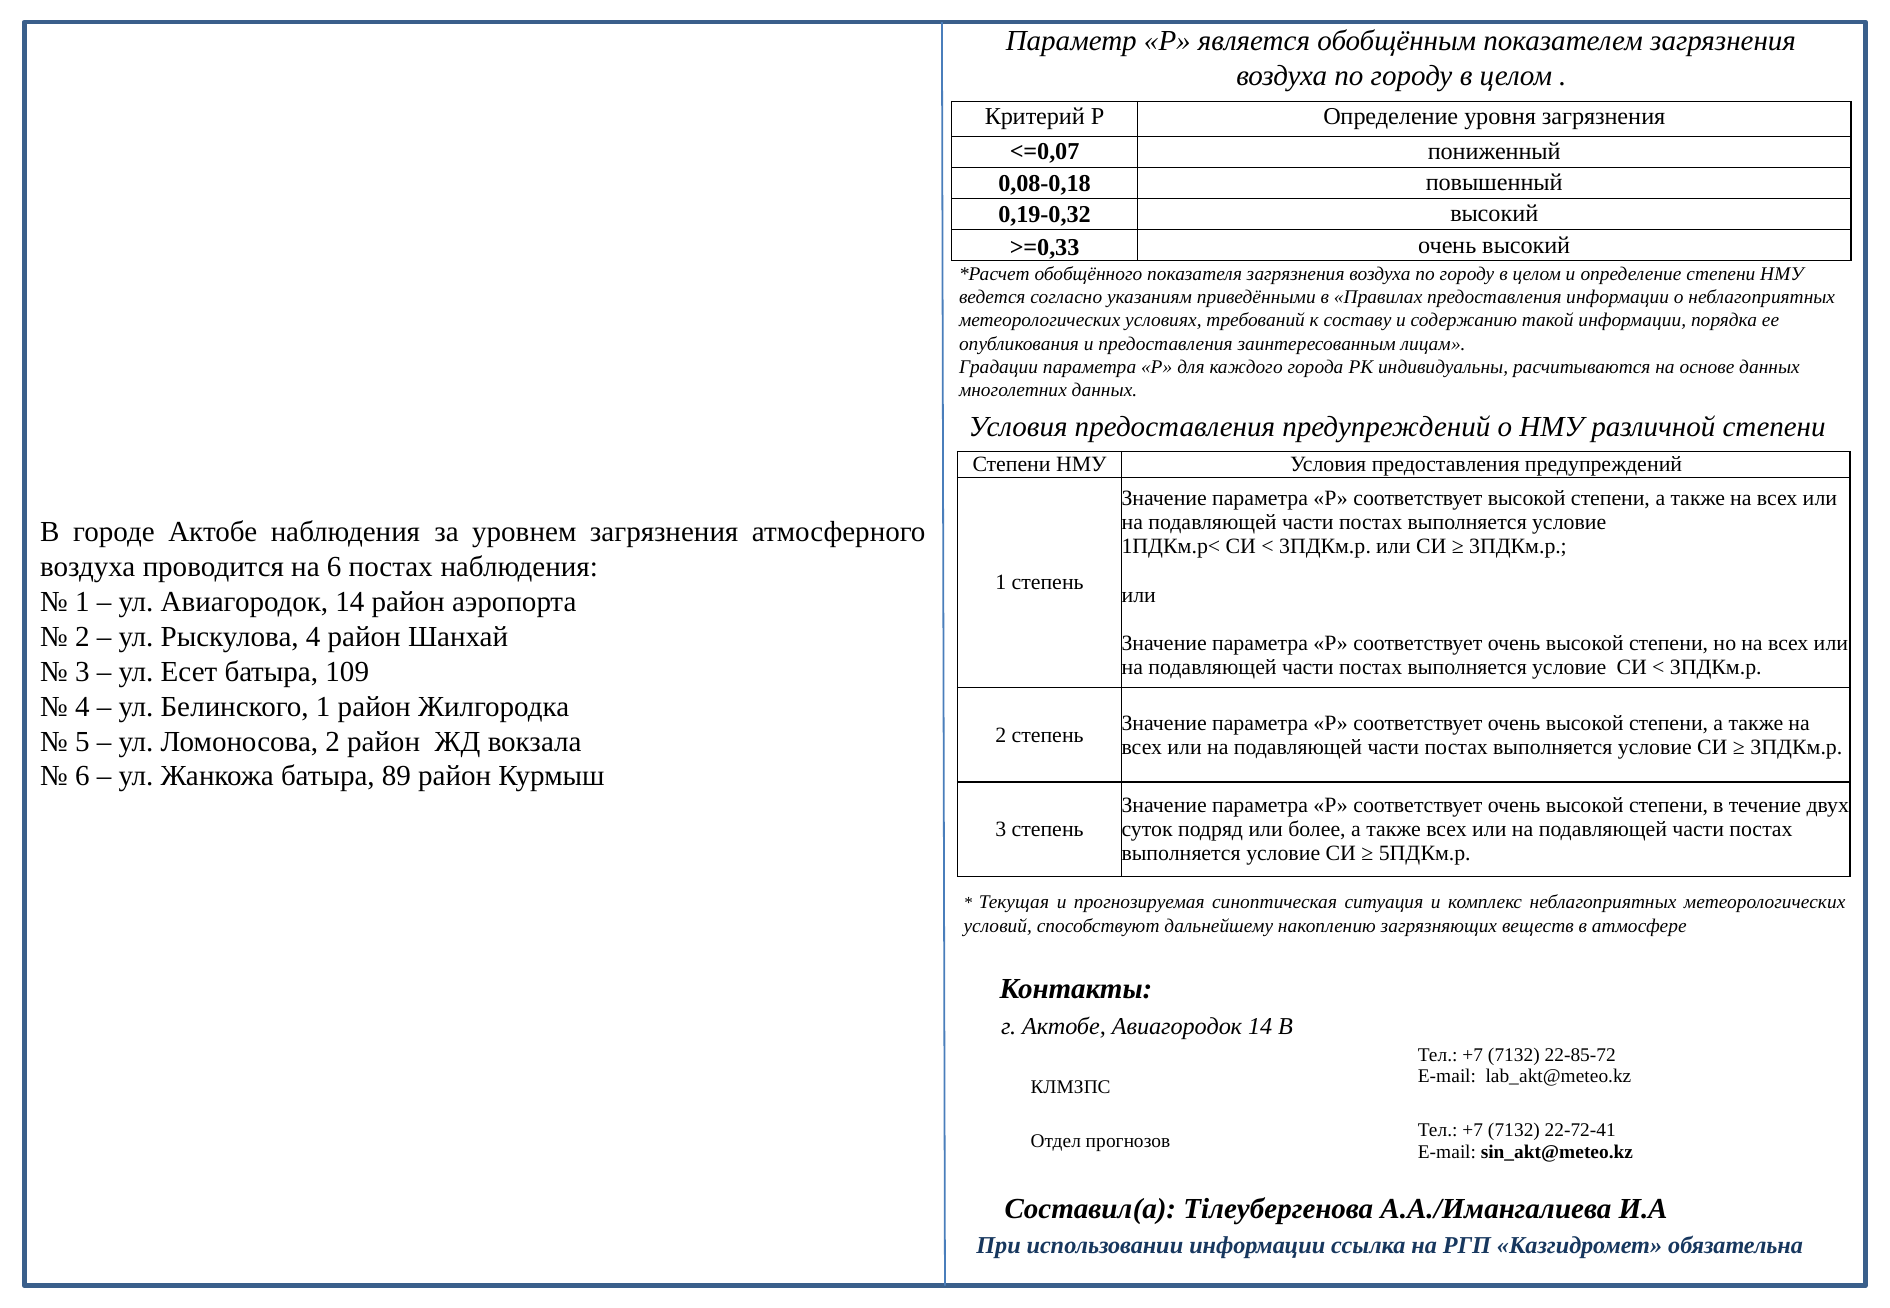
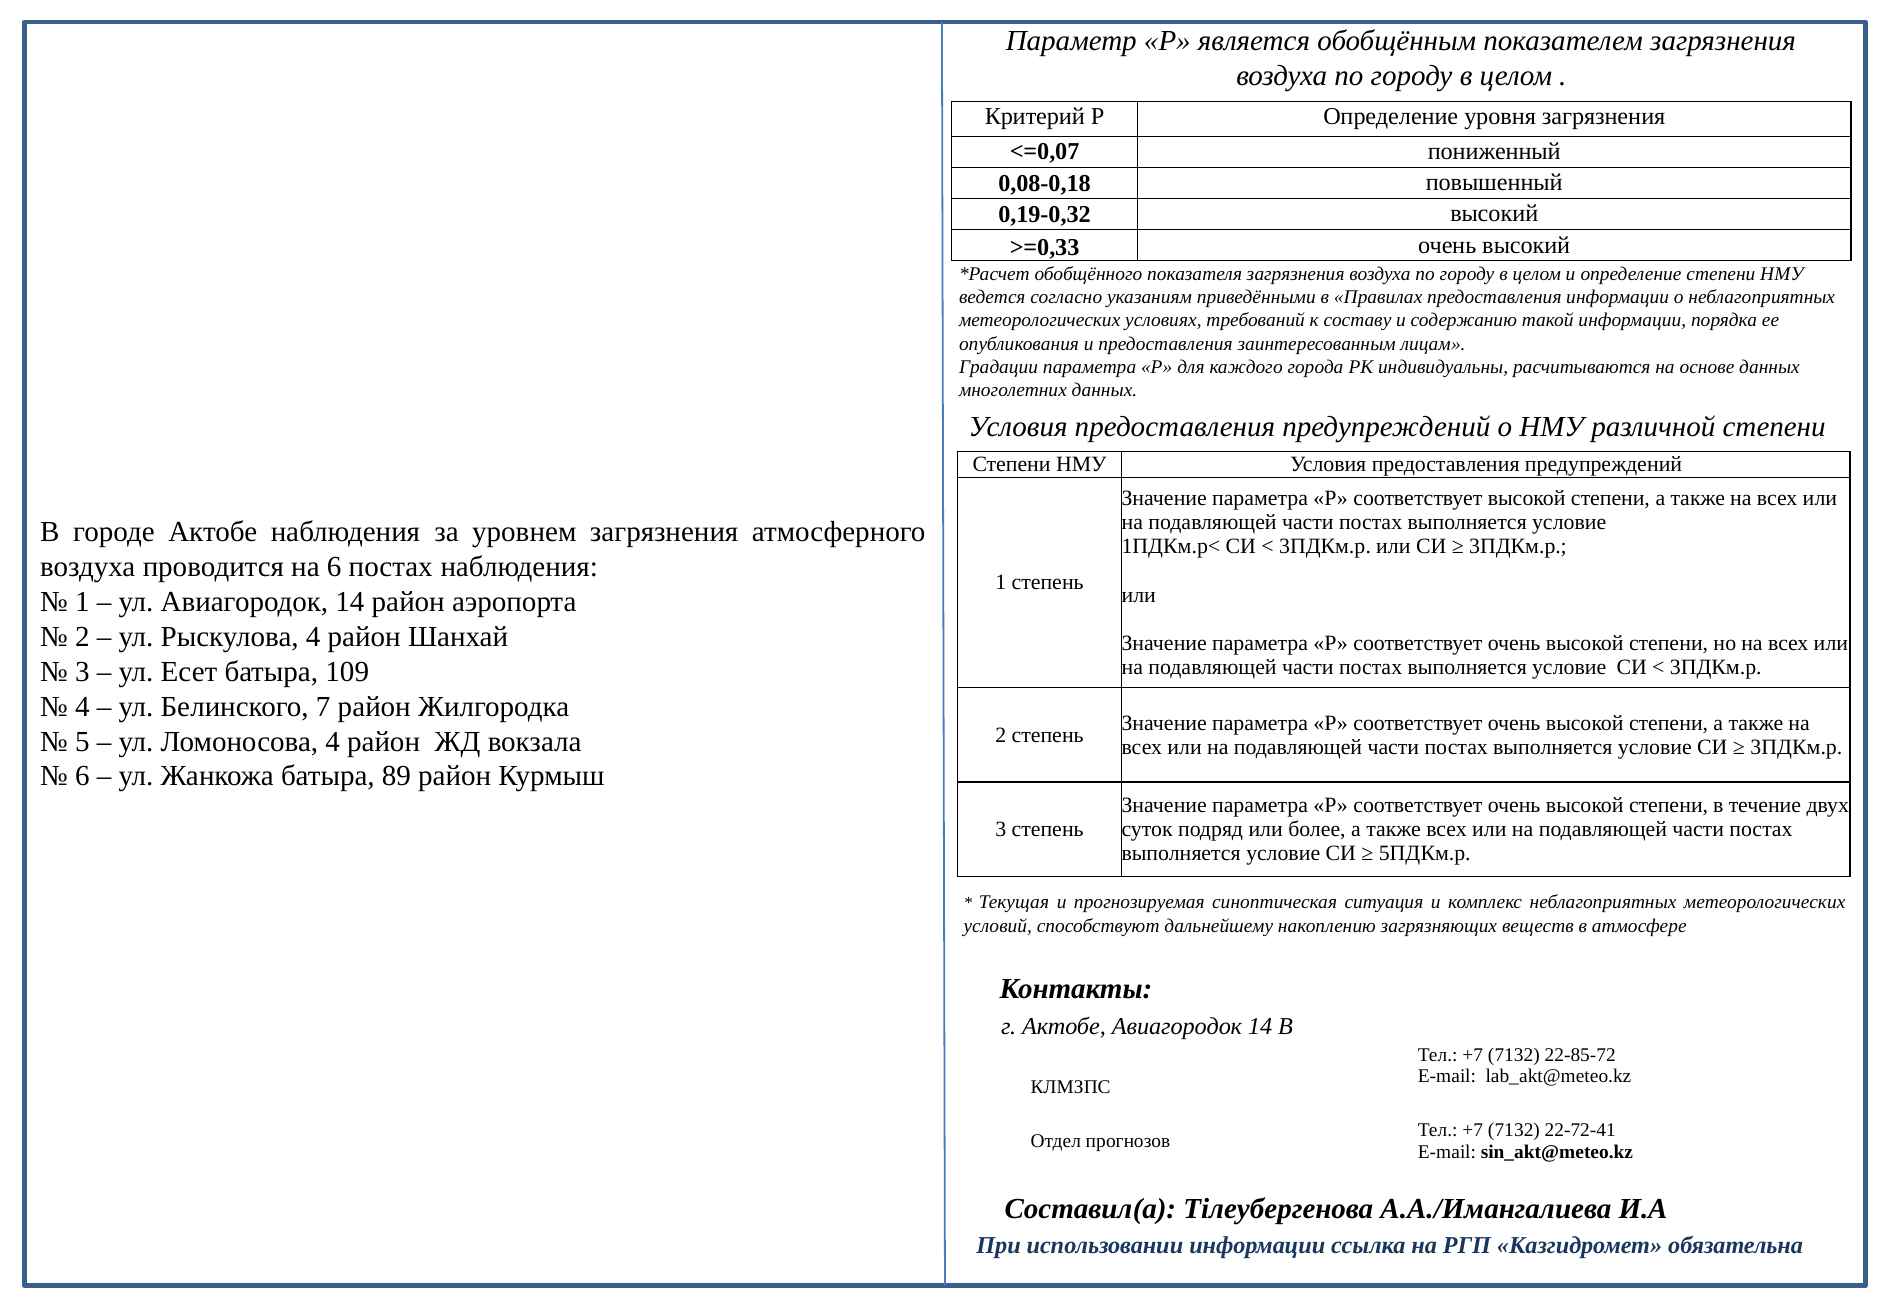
Белинского 1: 1 -> 7 (323, 707)
Ломоносова 2: 2 -> 4 (333, 742)
